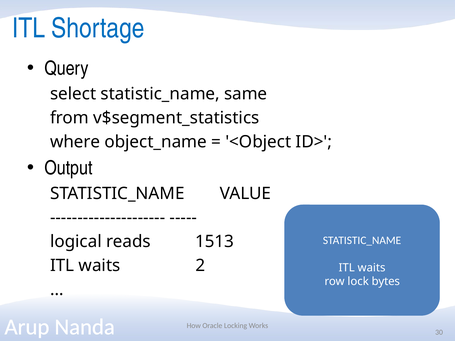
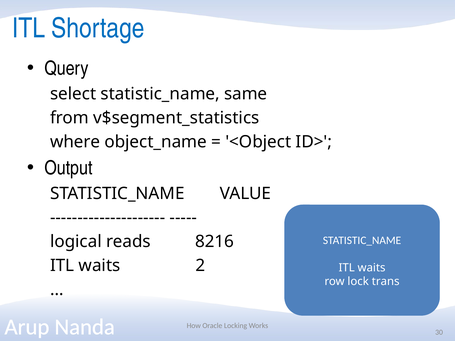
1513: 1513 -> 8216 (215, 242)
bytes: bytes -> trans (386, 282)
